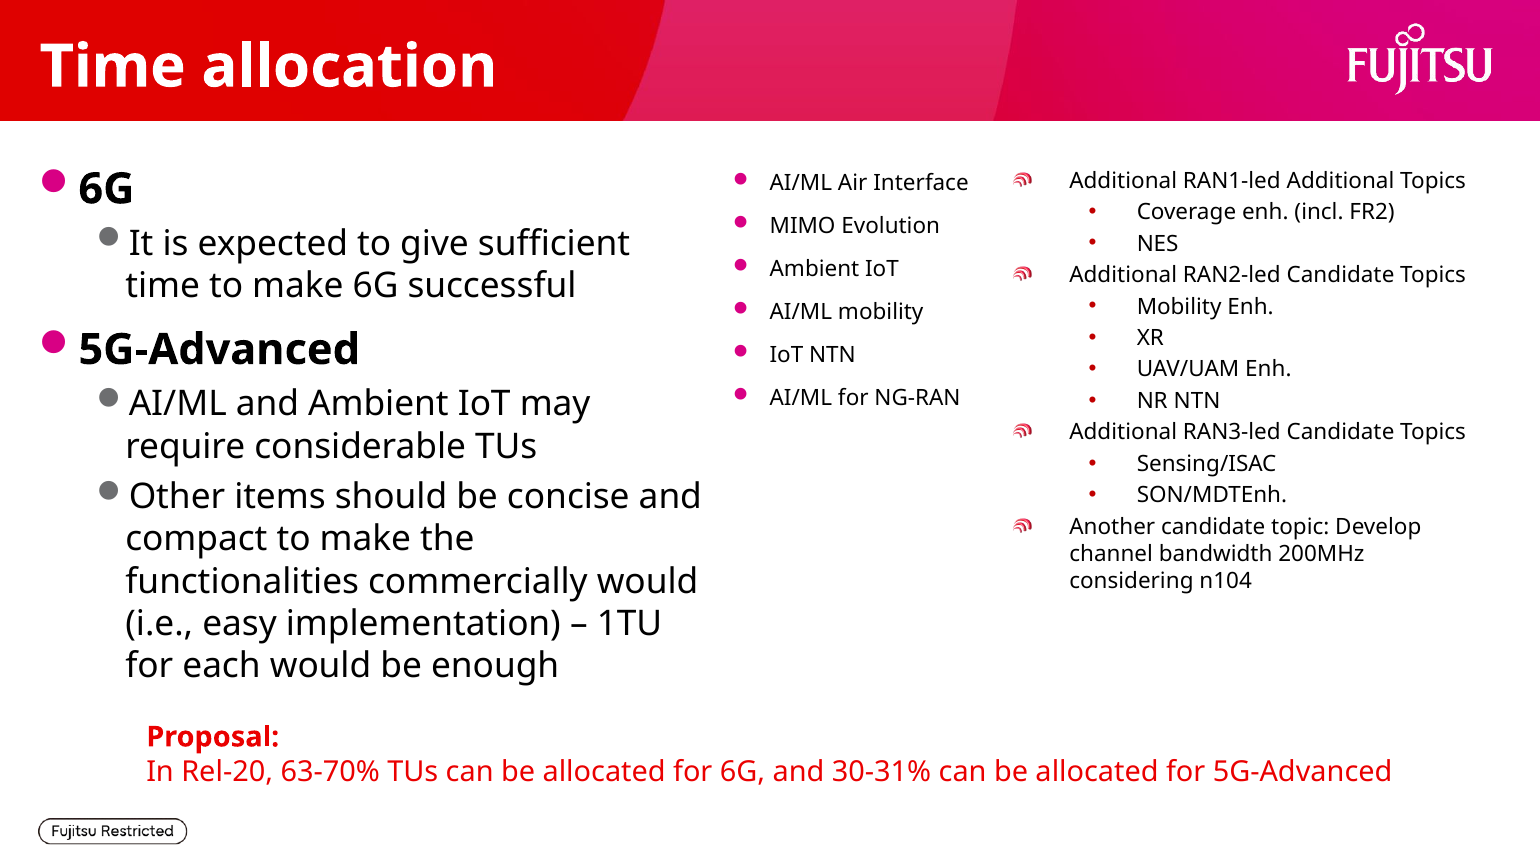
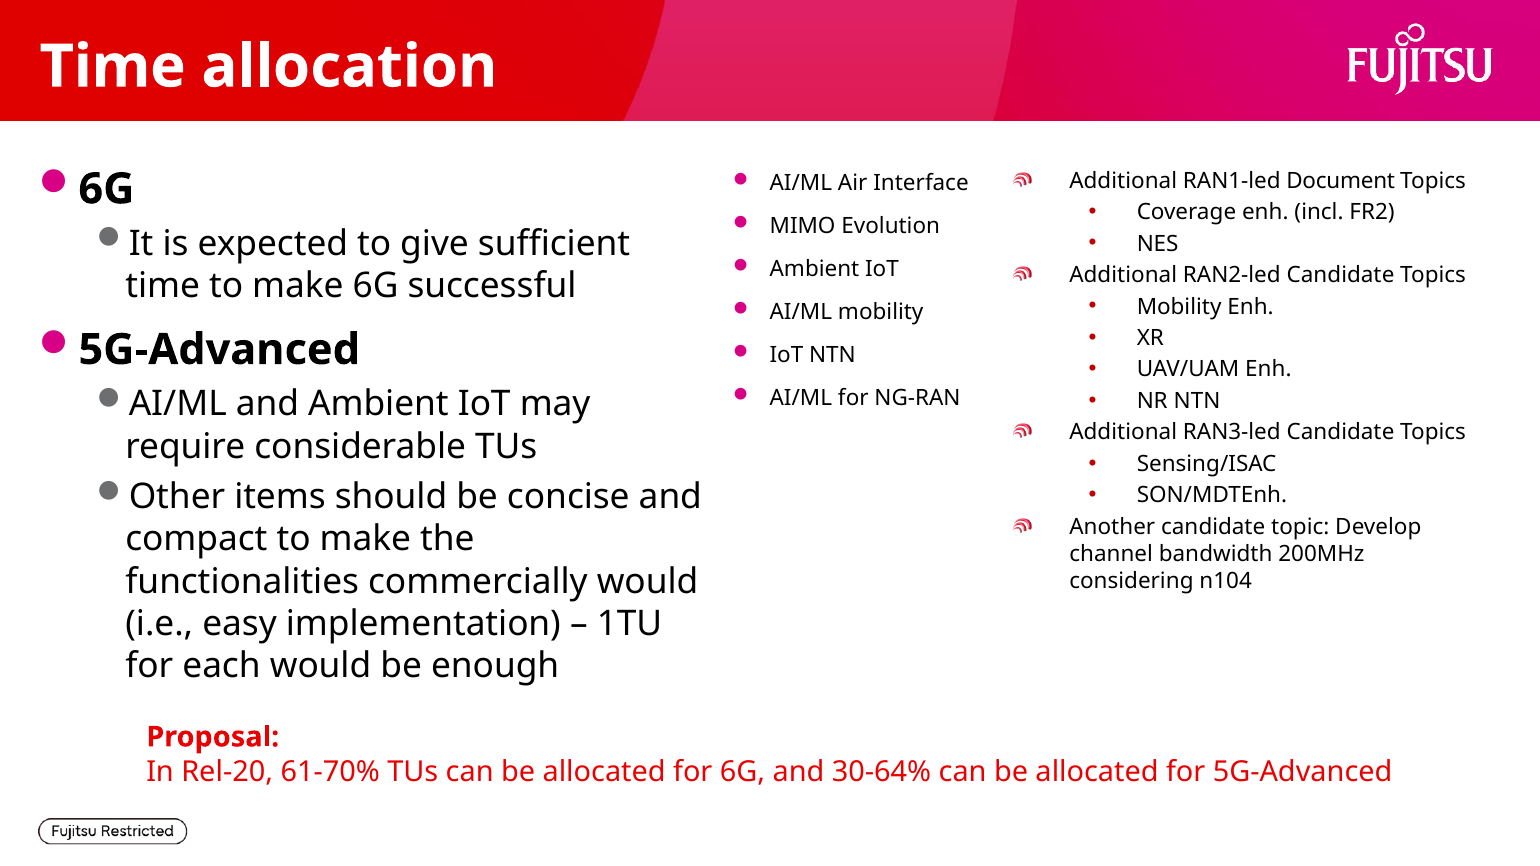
RAN1-led Additional: Additional -> Document (1341, 181)
63-70%: 63-70% -> 61-70% (330, 772)
30-31%: 30-31% -> 30-64% (882, 772)
